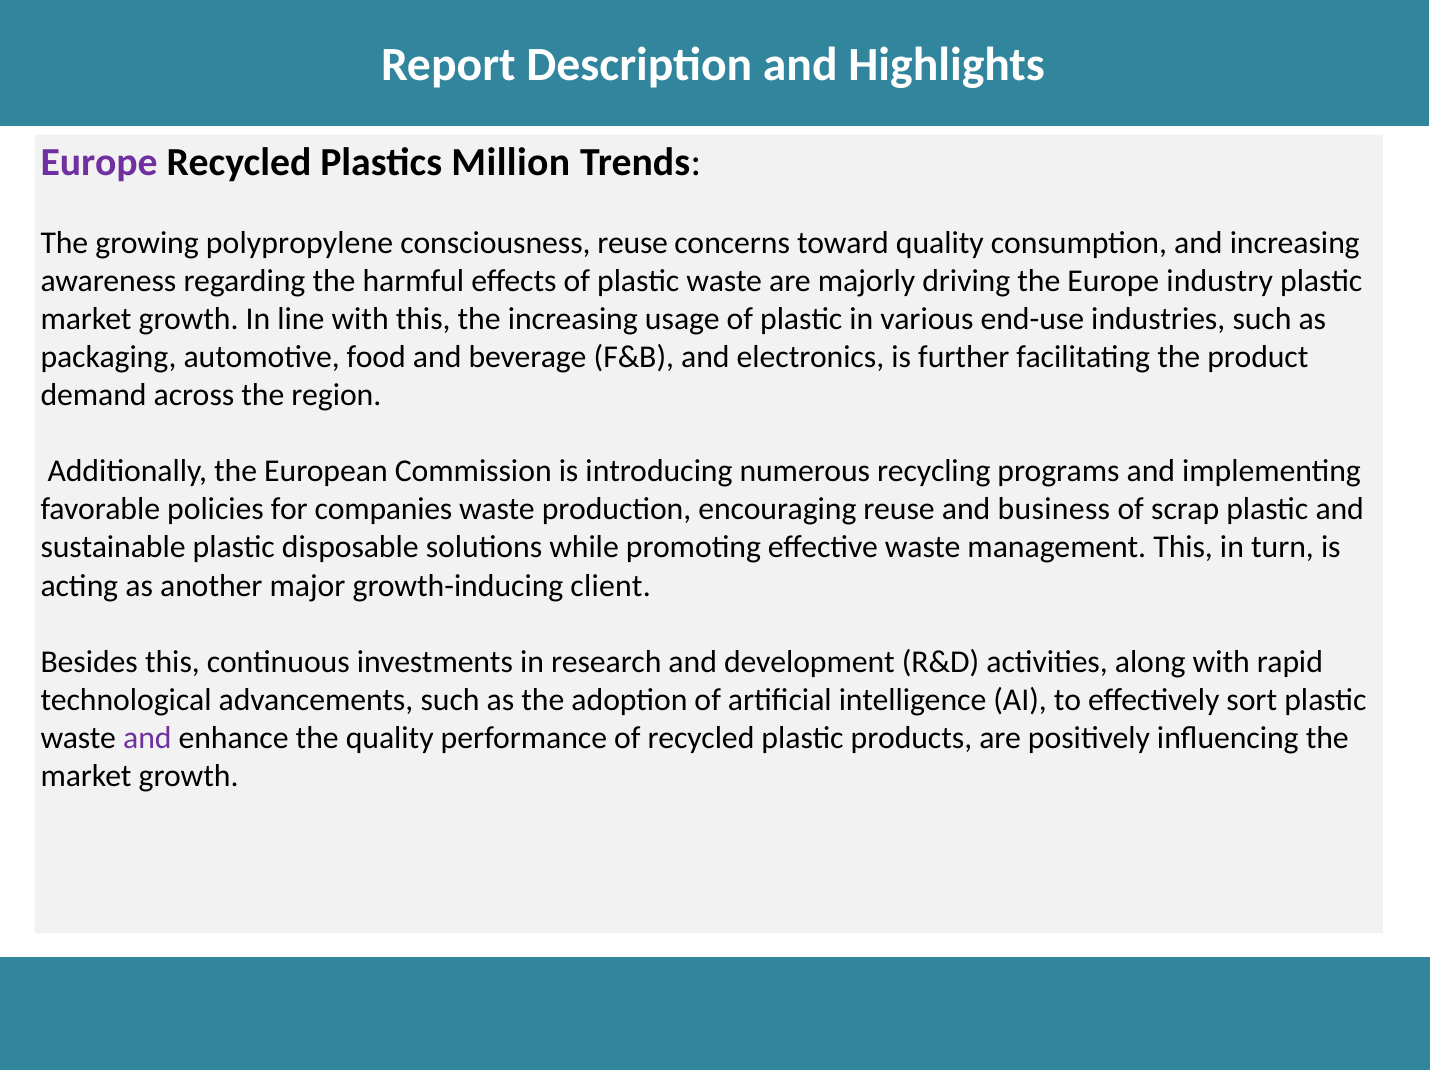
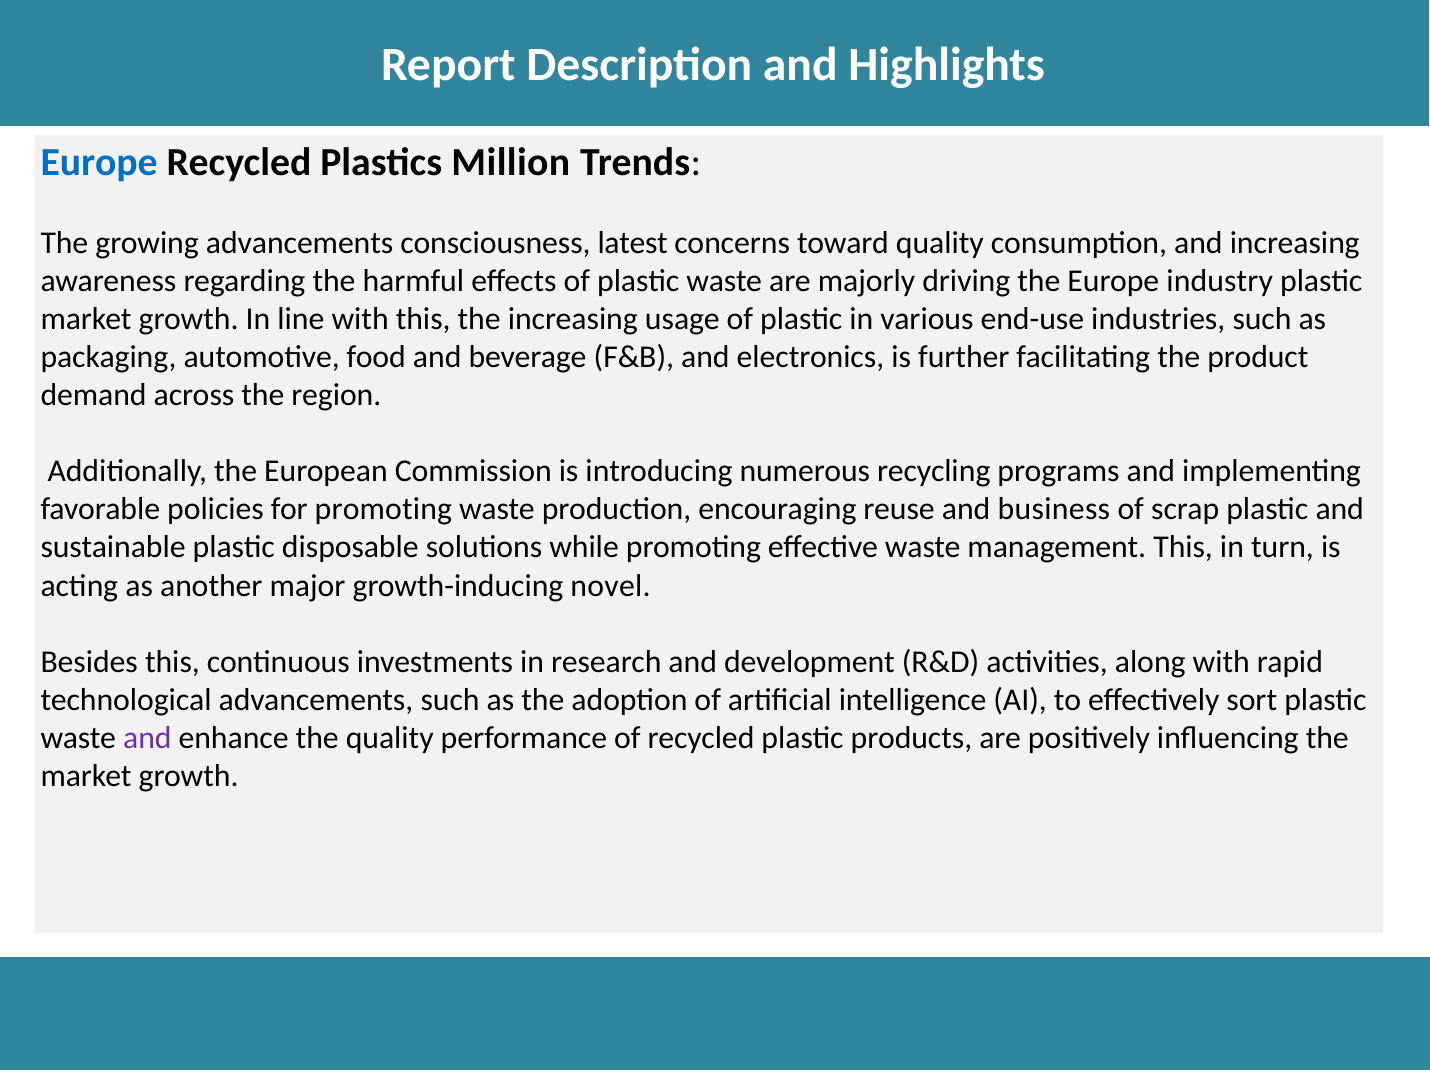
Europe colour: purple -> blue (99, 162)
growing polypropylene: polypropylene -> advancements (300, 243)
consciousness reuse: reuse -> latest (633, 243)
for companies: companies -> promoting (383, 510)
client: client -> novel (611, 586)
